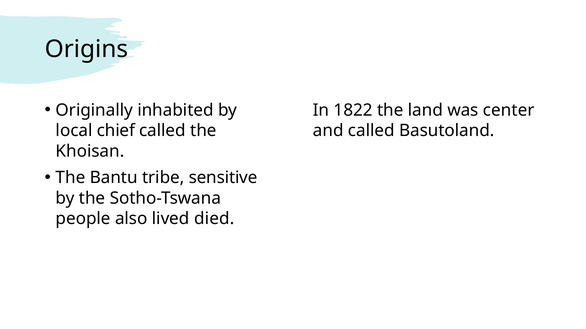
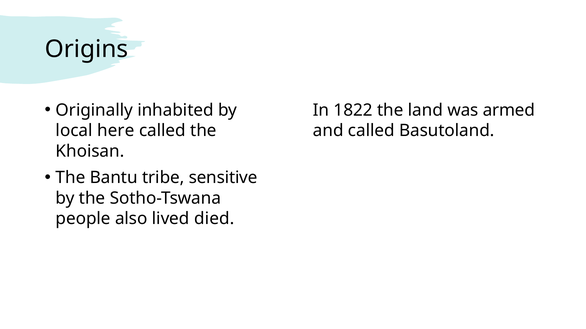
center: center -> armed (509, 110)
chief: chief -> here (116, 131)
